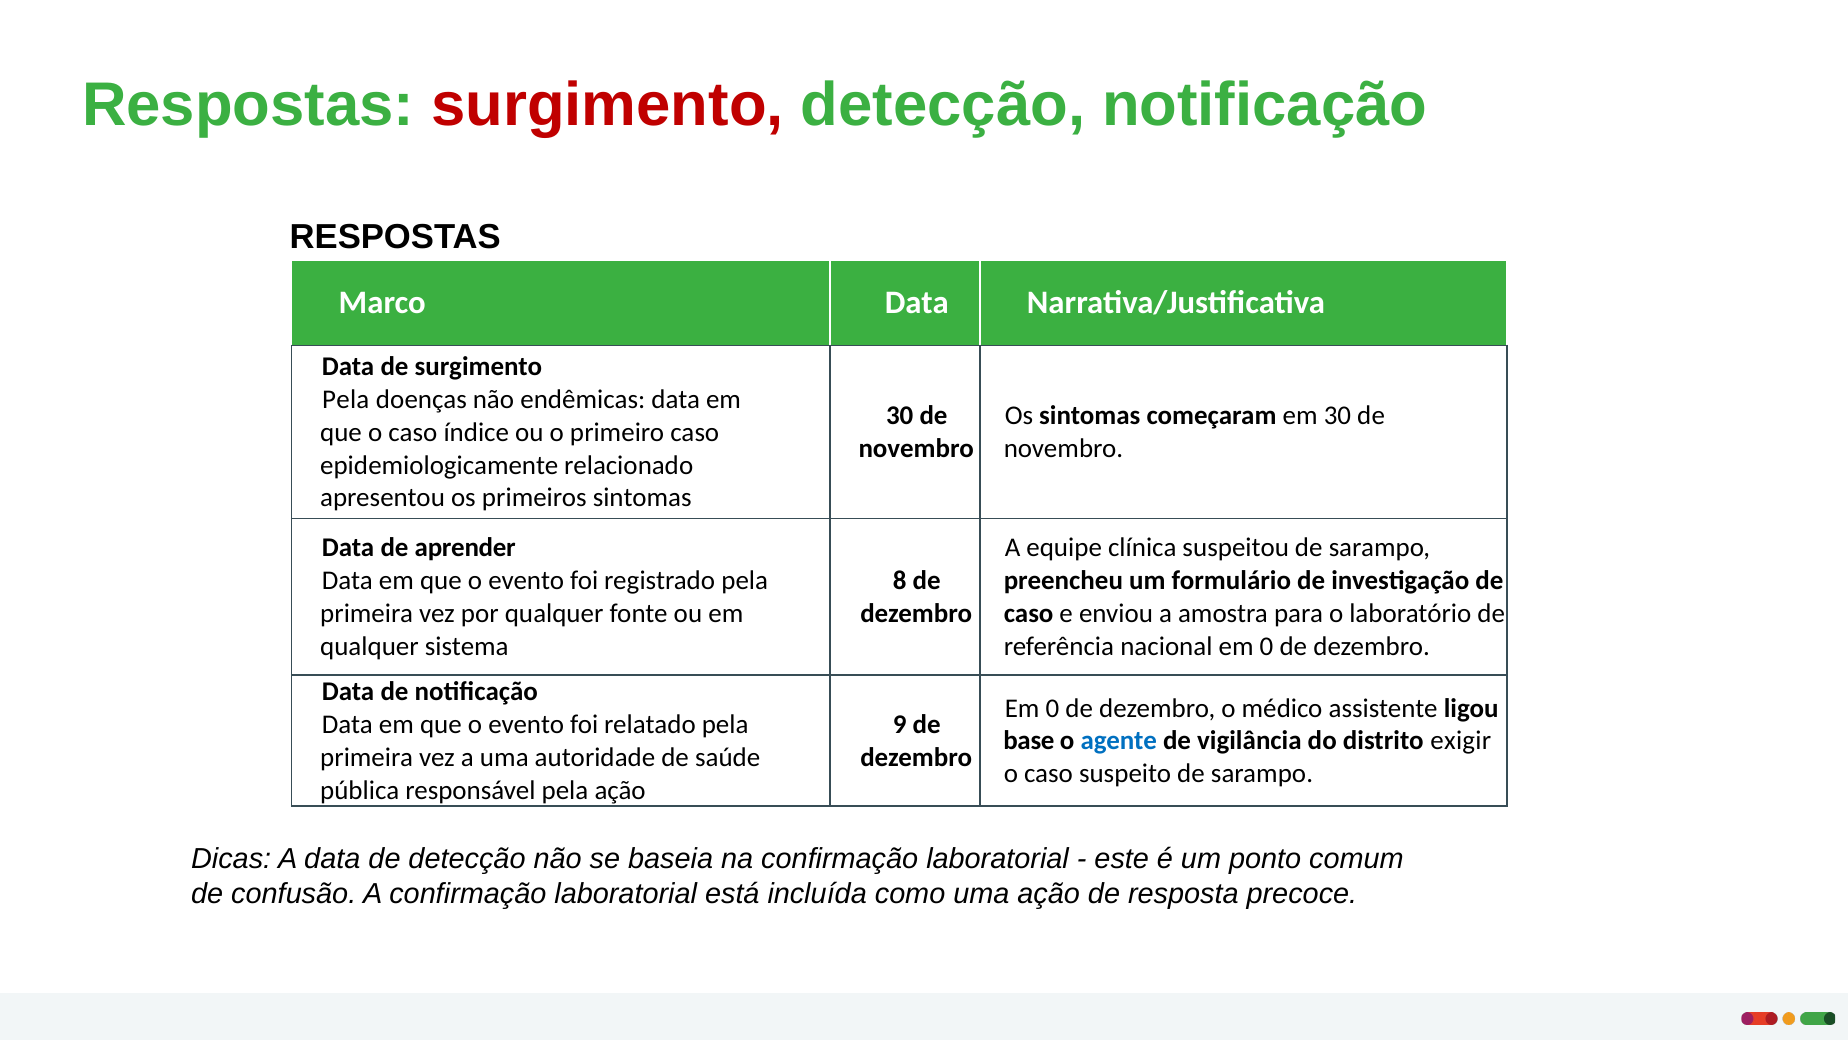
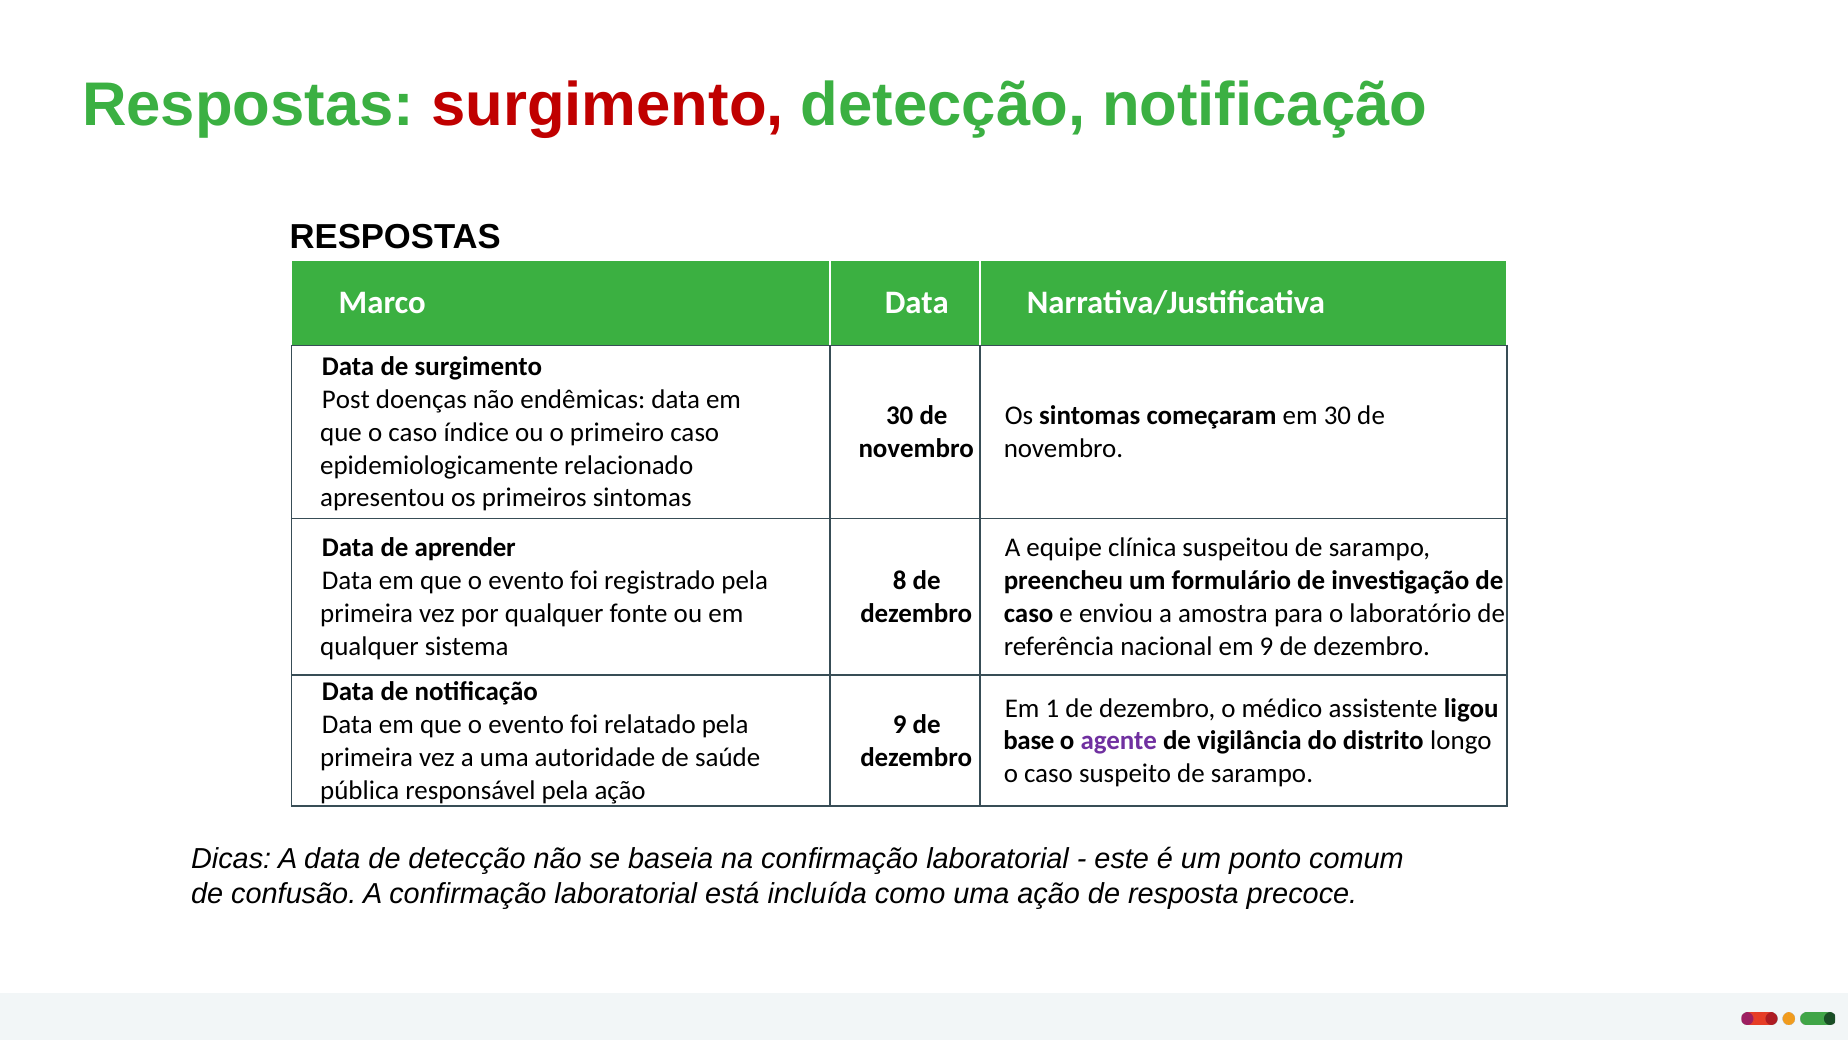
Pela: Pela -> Post (346, 399)
nacional em 0: 0 -> 9 (1267, 646)
0: 0 -> 1 (1052, 708)
agente colour: blue -> purple (1119, 741)
exigir: exigir -> longo (1461, 741)
